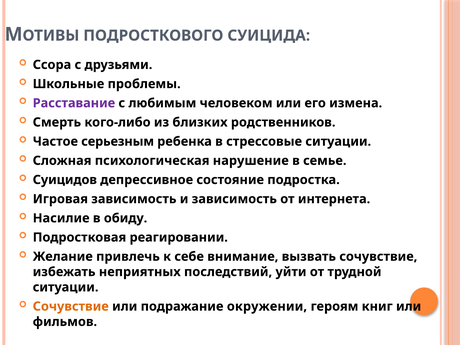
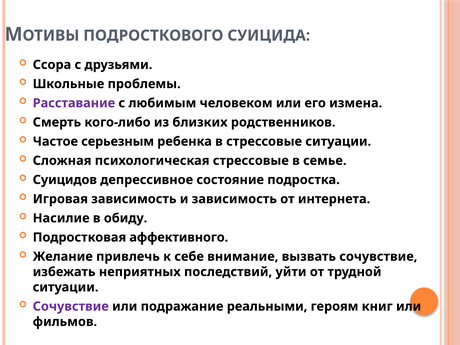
психологическая нарушение: нарушение -> стрессовые (251, 161)
реагировании: реагировании -> аффективного (179, 237)
Сочувствие colour: orange -> purple (71, 306)
окружении: окружении -> реальными (267, 306)
